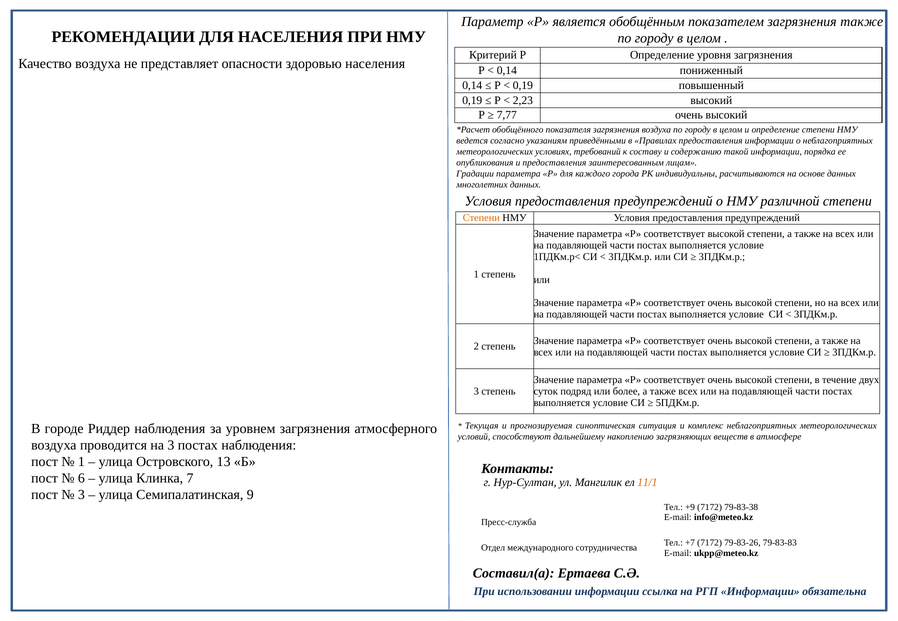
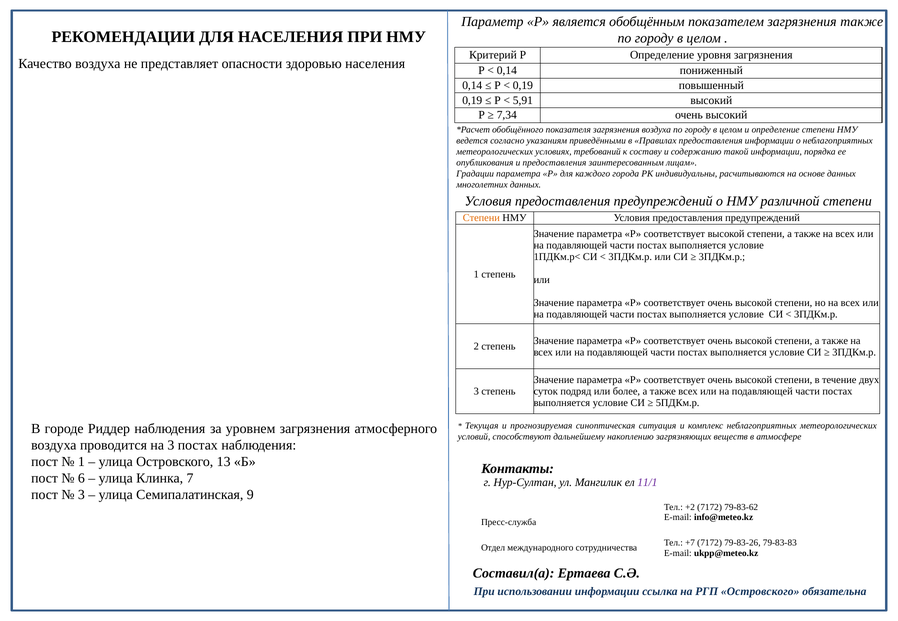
2,23: 2,23 -> 5,91 (523, 100)
7,77: 7,77 -> 7,34 (507, 115)
11/1 colour: orange -> purple (647, 483)
+9: +9 -> +2 (690, 508)
79-83-38: 79-83-38 -> 79-83-62 (741, 508)
РГП Информации: Информации -> Островского (760, 592)
